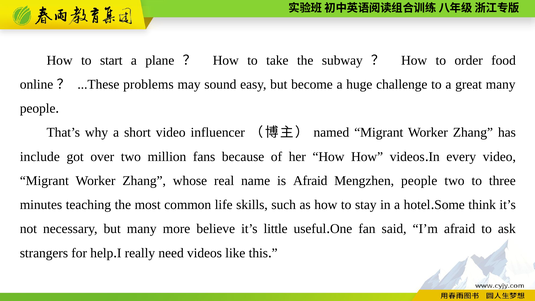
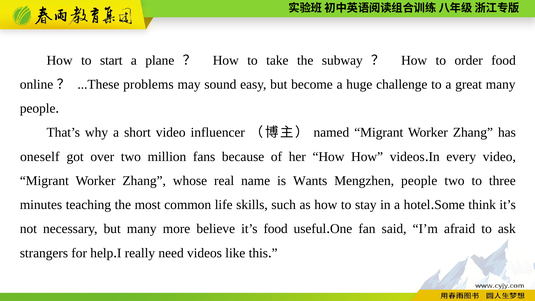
include: include -> oneself (40, 157)
is Afraid: Afraid -> Wants (310, 181)
it’s little: little -> food (276, 229)
